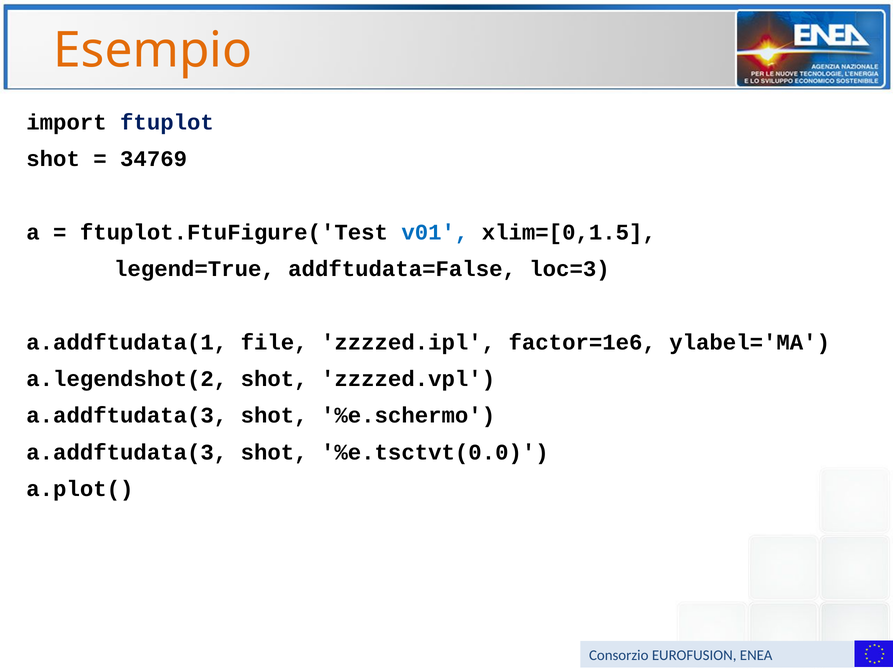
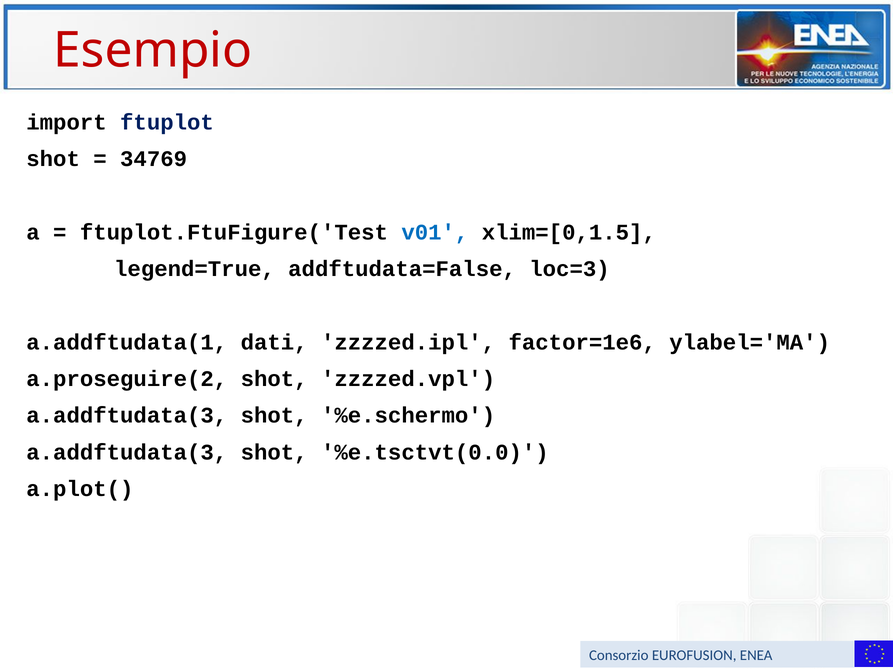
Esempio colour: orange -> red (153, 51)
file: file -> dati (274, 343)
a.legendshot(2: a.legendshot(2 -> a.proseguire(2 (127, 379)
